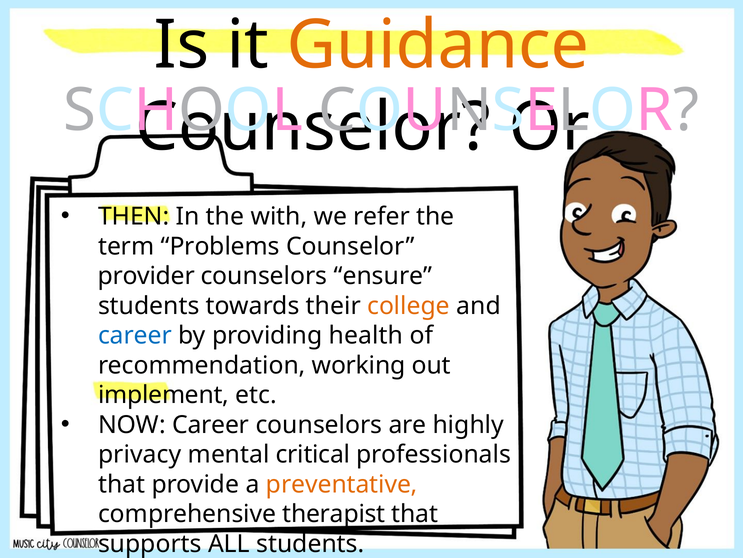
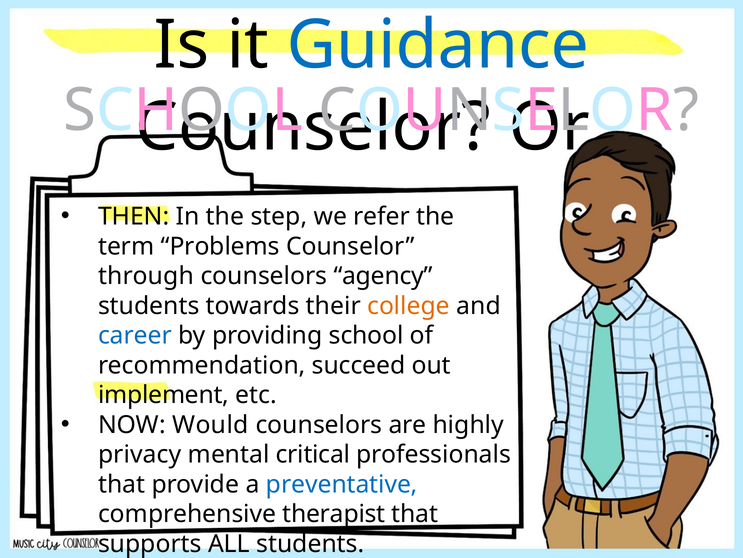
Guidance colour: orange -> blue (438, 45)
with: with -> step (279, 216)
provider: provider -> through (146, 276)
ensure: ensure -> agency (383, 276)
providing health: health -> school (366, 335)
working: working -> succeed (359, 365)
NOW Career: Career -> Would (210, 424)
preventative colour: orange -> blue (342, 484)
